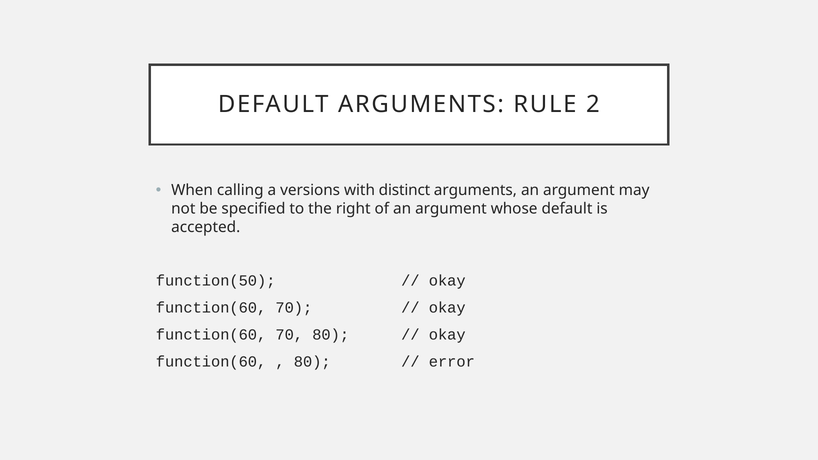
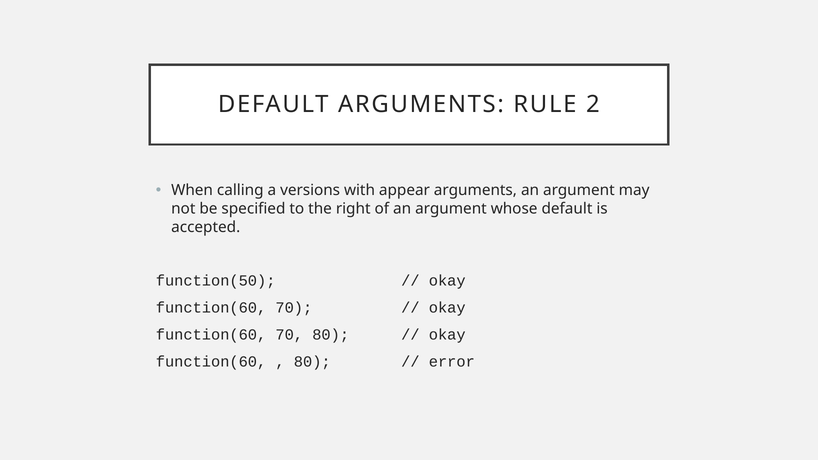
distinct: distinct -> appear (404, 190)
